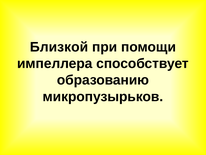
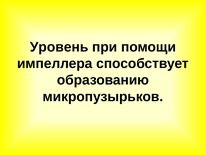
Близкой: Близкой -> Уровень (59, 47)
